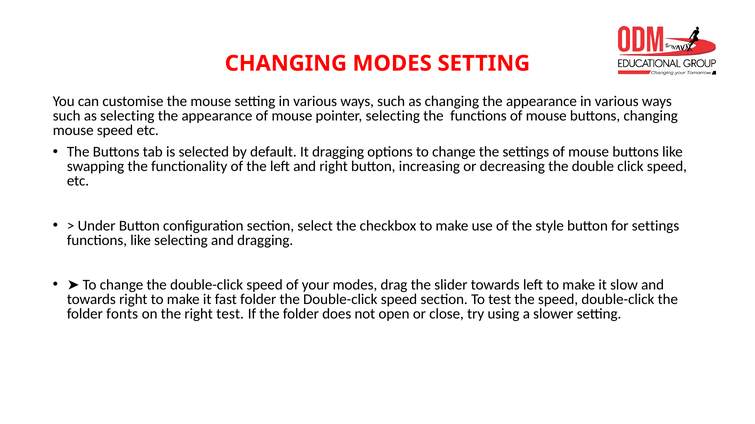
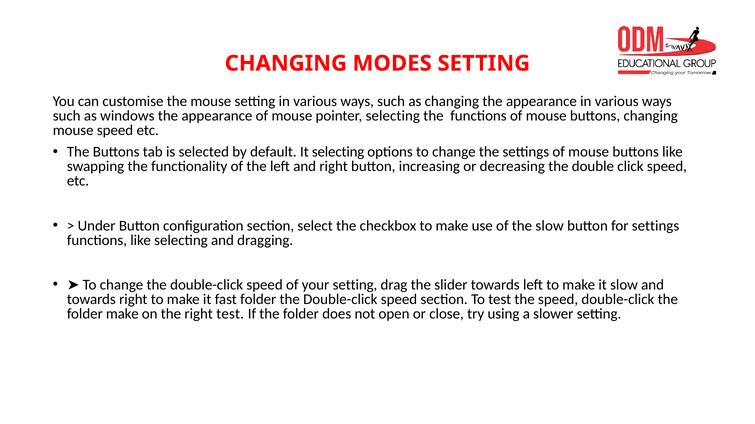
as selecting: selecting -> windows (127, 116)
It dragging: dragging -> selecting (338, 152)
the style: style -> slow (550, 226)
your modes: modes -> setting (355, 285)
folder fonts: fonts -> make (122, 314)
